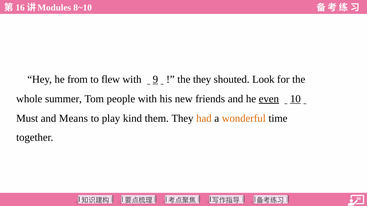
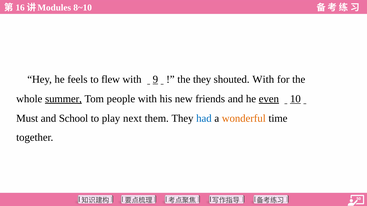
from: from -> feels (77, 80)
shouted Look: Look -> With (263, 80)
summer underline: none -> present (63, 99)
Means: Means -> School (74, 119)
kind: kind -> next (132, 119)
had colour: orange -> blue (204, 119)
